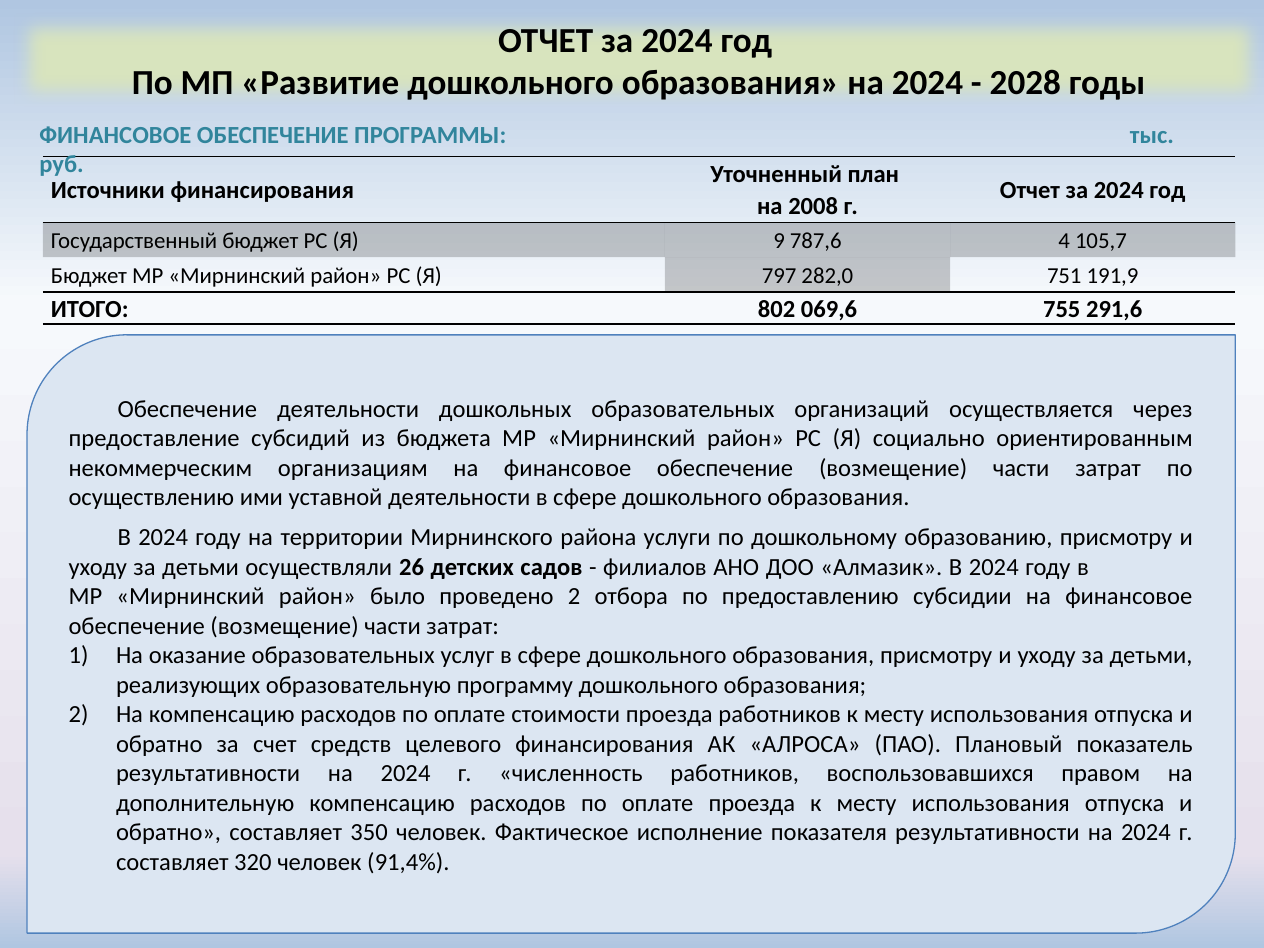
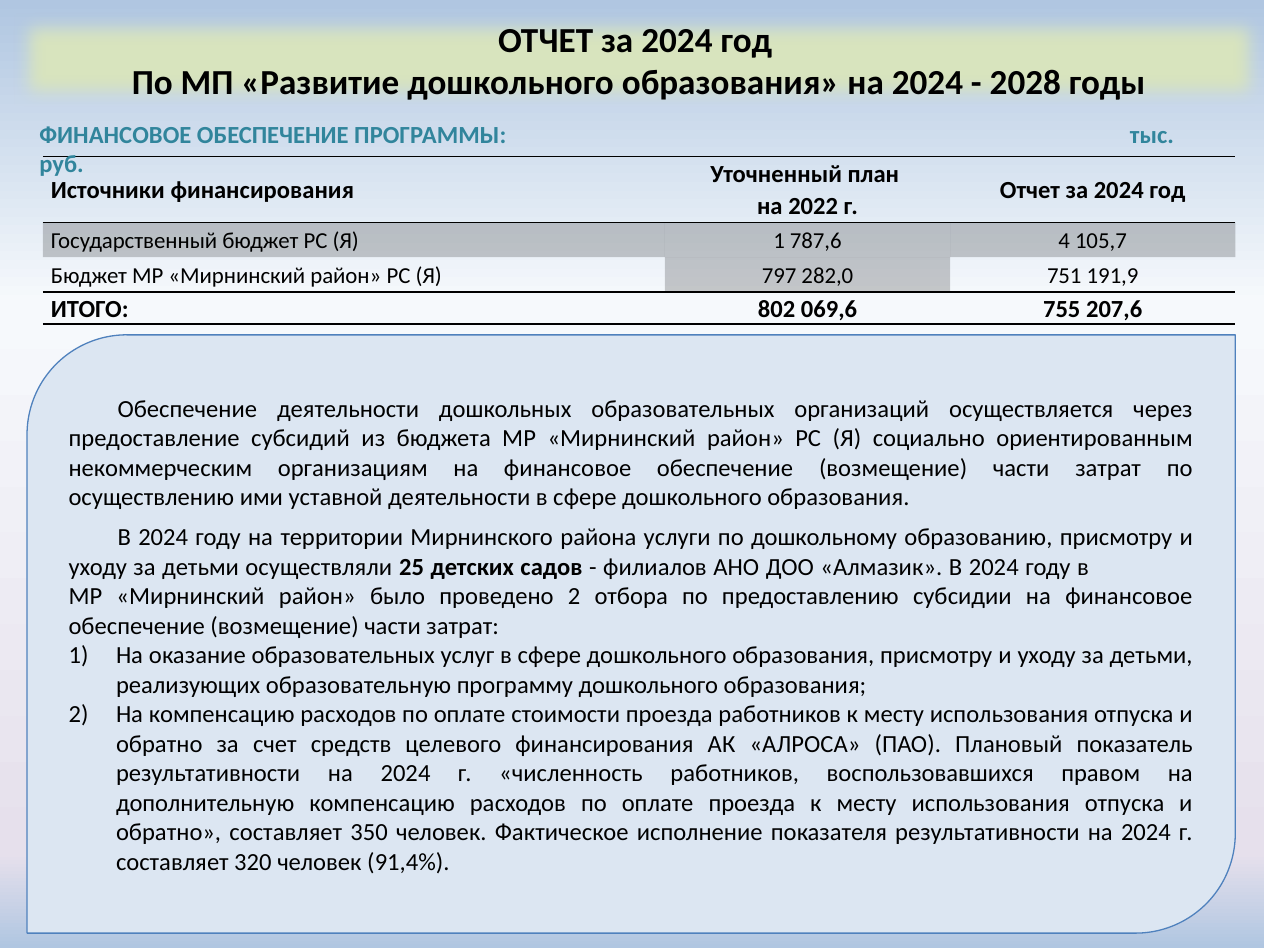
2008: 2008 -> 2022 (813, 207)
Я 9: 9 -> 1 (779, 241)
291,6: 291,6 -> 207,6 (1114, 309)
26: 26 -> 25 (412, 567)
